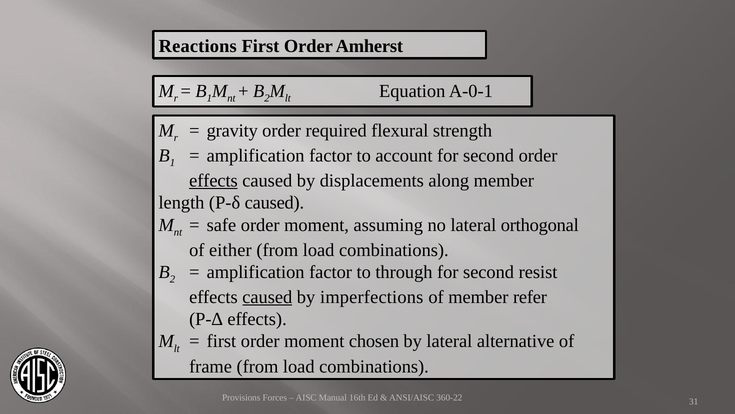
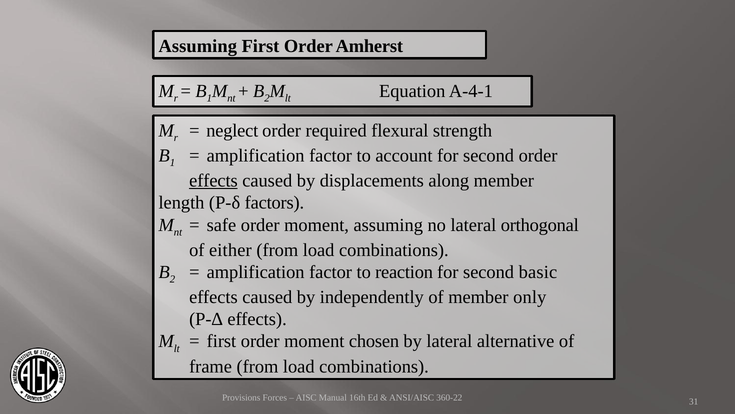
Reactions: Reactions -> Assuming (198, 46)
A-0-1: A-0-1 -> A-4-1 (471, 91)
gravity: gravity -> neglect (232, 130)
P-δ caused: caused -> factors (274, 203)
through: through -> reaction (404, 272)
resist: resist -> basic (538, 272)
caused underline: present -> none (267, 297)
imperfections: imperfections -> independently (372, 297)
refer: refer -> only (530, 297)
